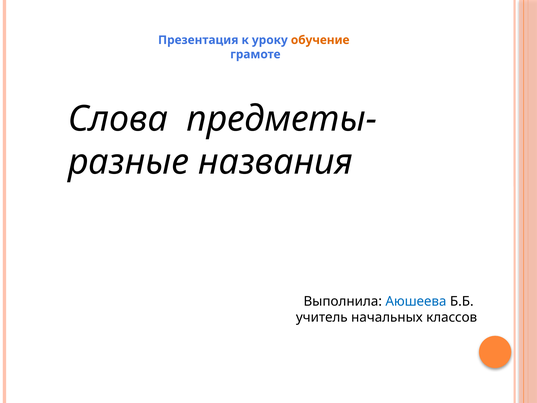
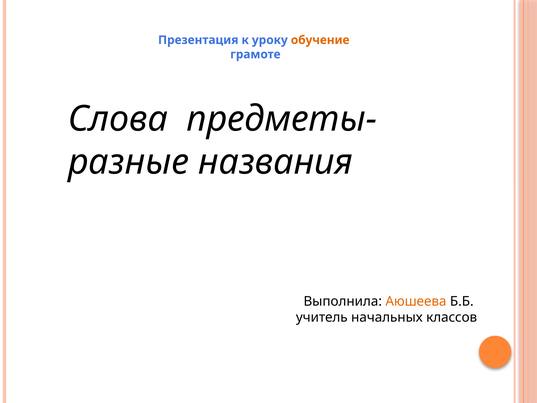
Аюшеева colour: blue -> orange (416, 301)
